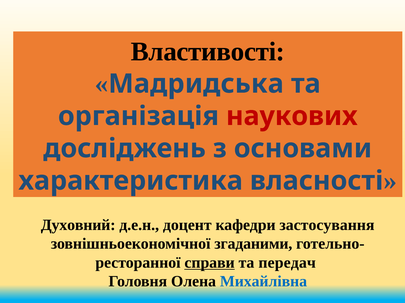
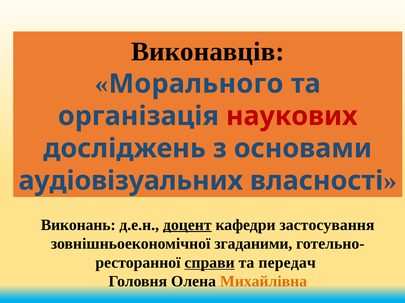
Властивості: Властивості -> Виконавців (208, 52)
Мадридська: Мадридська -> Морального (196, 84)
характеристика: характеристика -> аудіовізуальних (131, 181)
Духовний: Духовний -> Виконань (78, 225)
доцент underline: none -> present (187, 225)
Михайлівна colour: blue -> orange (264, 282)
